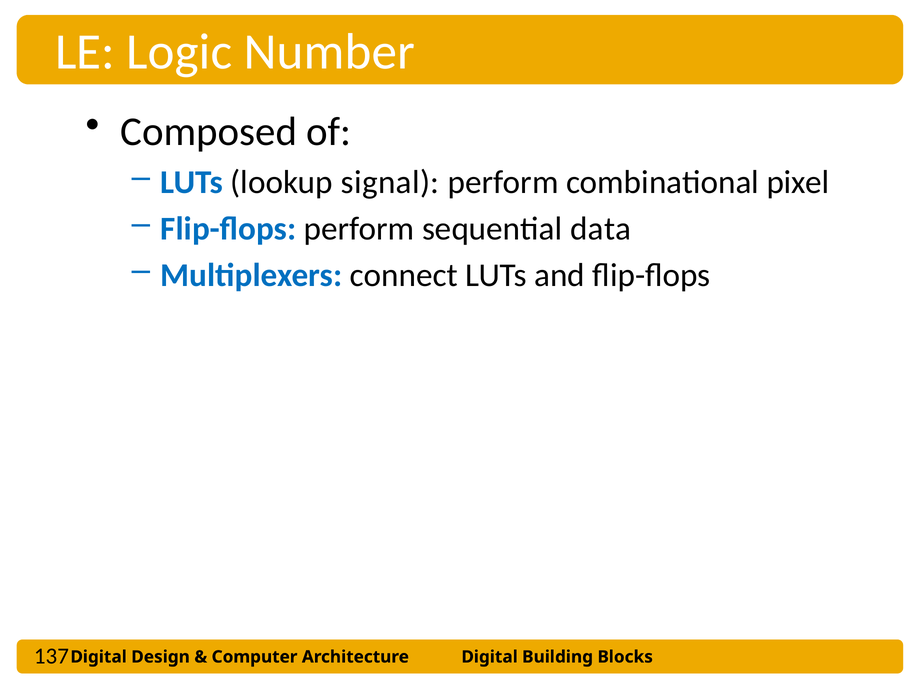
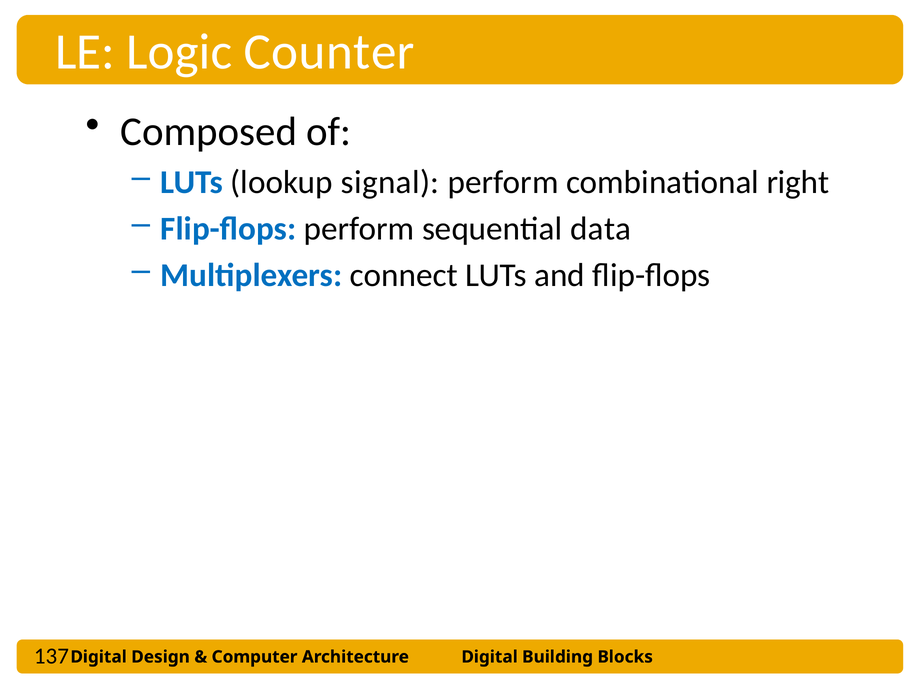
Number: Number -> Counter (329, 52)
pixel: pixel -> right (798, 182)
